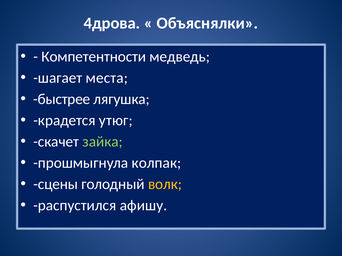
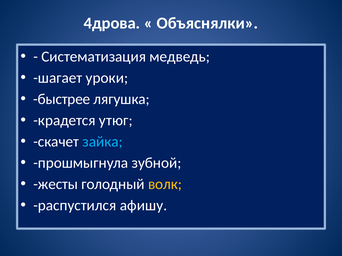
Компетентности: Компетентности -> Систематизация (94, 57)
места: места -> уроки (107, 78)
зайка colour: light green -> light blue (103, 142)
колпак: колпак -> зубной (156, 163)
сцены: сцены -> жесты (56, 184)
